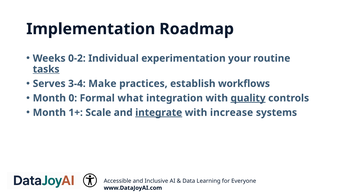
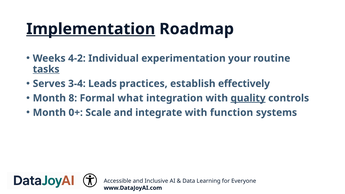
Implementation underline: none -> present (91, 29)
0-2: 0-2 -> 4-2 (77, 58)
Make: Make -> Leads (103, 84)
workflows: workflows -> effectively (244, 84)
0: 0 -> 8 (73, 98)
1+: 1+ -> 0+ (76, 113)
integrate underline: present -> none (159, 113)
increase: increase -> function (232, 113)
